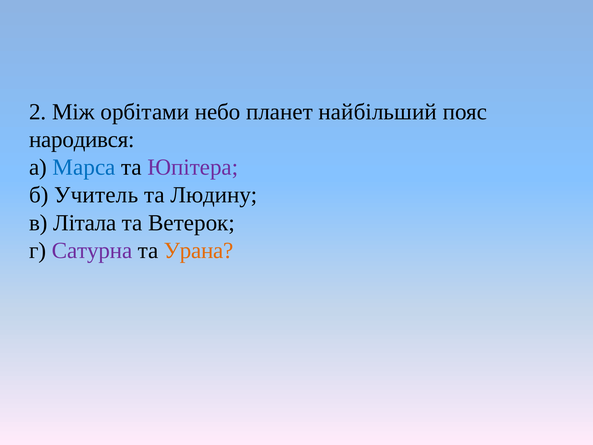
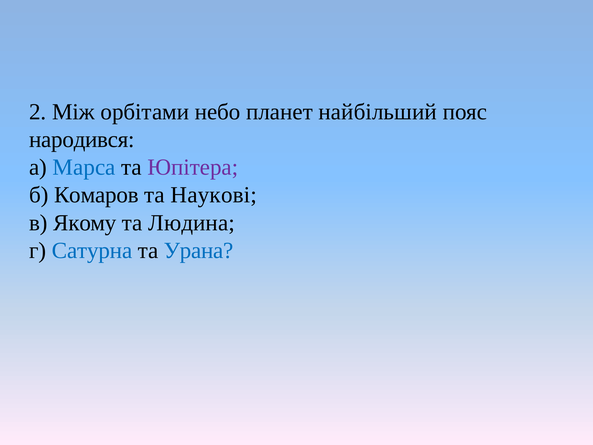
Учитель: Учитель -> Комаров (96, 195)
Людину: Людину -> Наукові (214, 195)
Літала: Літала -> Якому (85, 223)
Ветерок: Ветерок -> Людина (192, 223)
Сатурна colour: purple -> blue (92, 250)
Урана colour: orange -> blue (199, 250)
